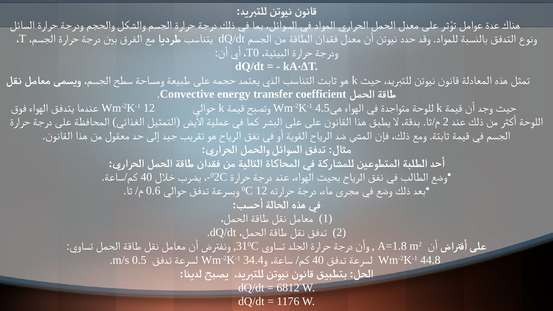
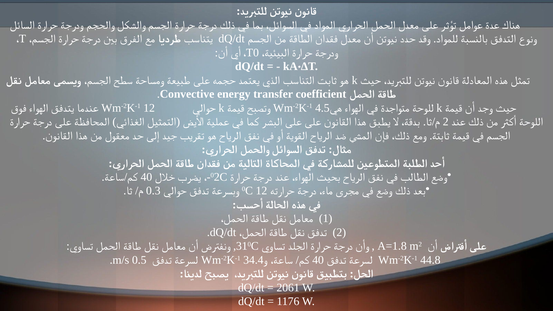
0.6: 0.6 -> 0.3 (153, 191)
6812: 6812 -> 2061 (288, 288)
